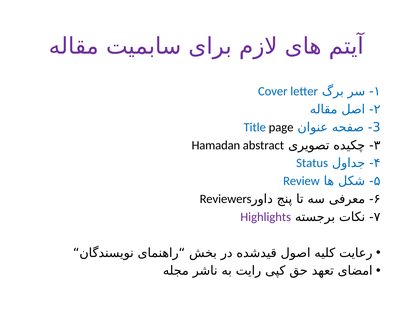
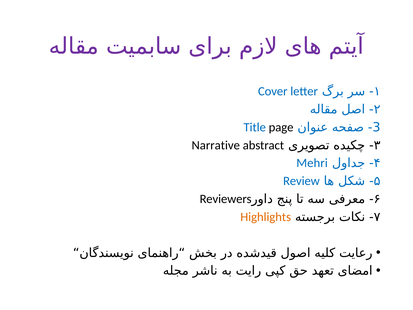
Hamadan: Hamadan -> Narrative (216, 145)
Status: Status -> Mehri (312, 163)
Highlights colour: purple -> orange (266, 217)
